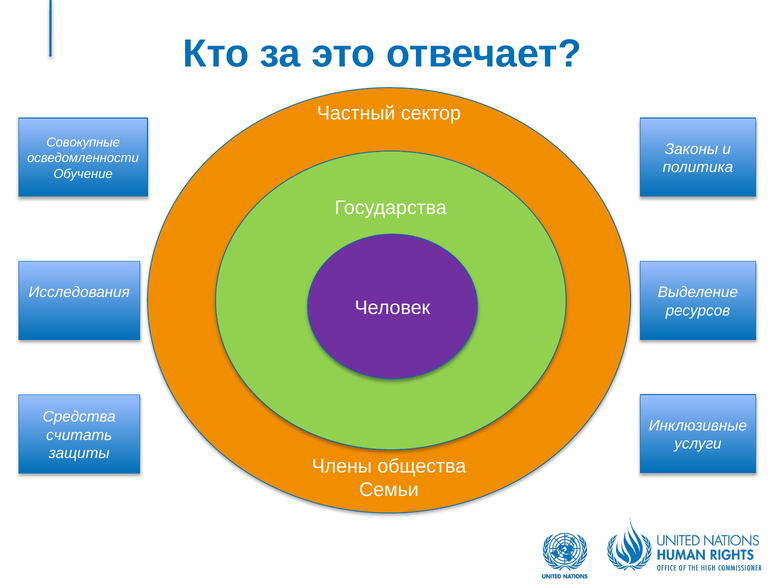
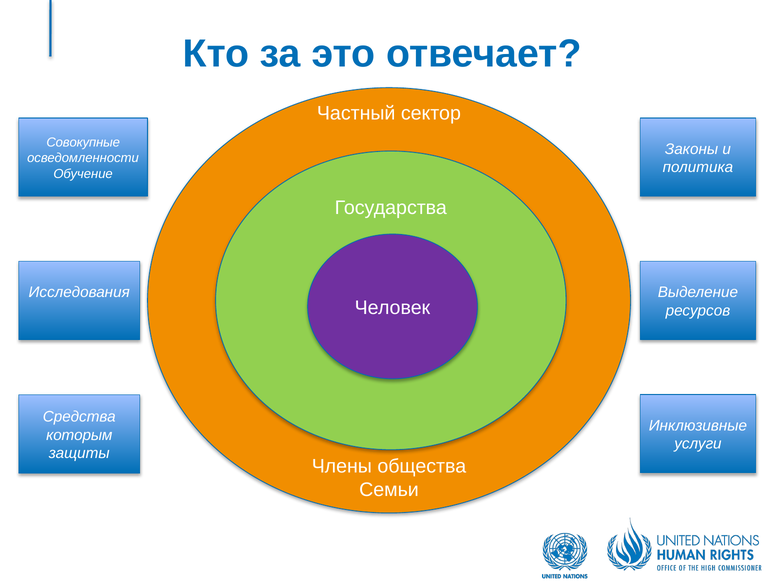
считать: считать -> которым (79, 435)
